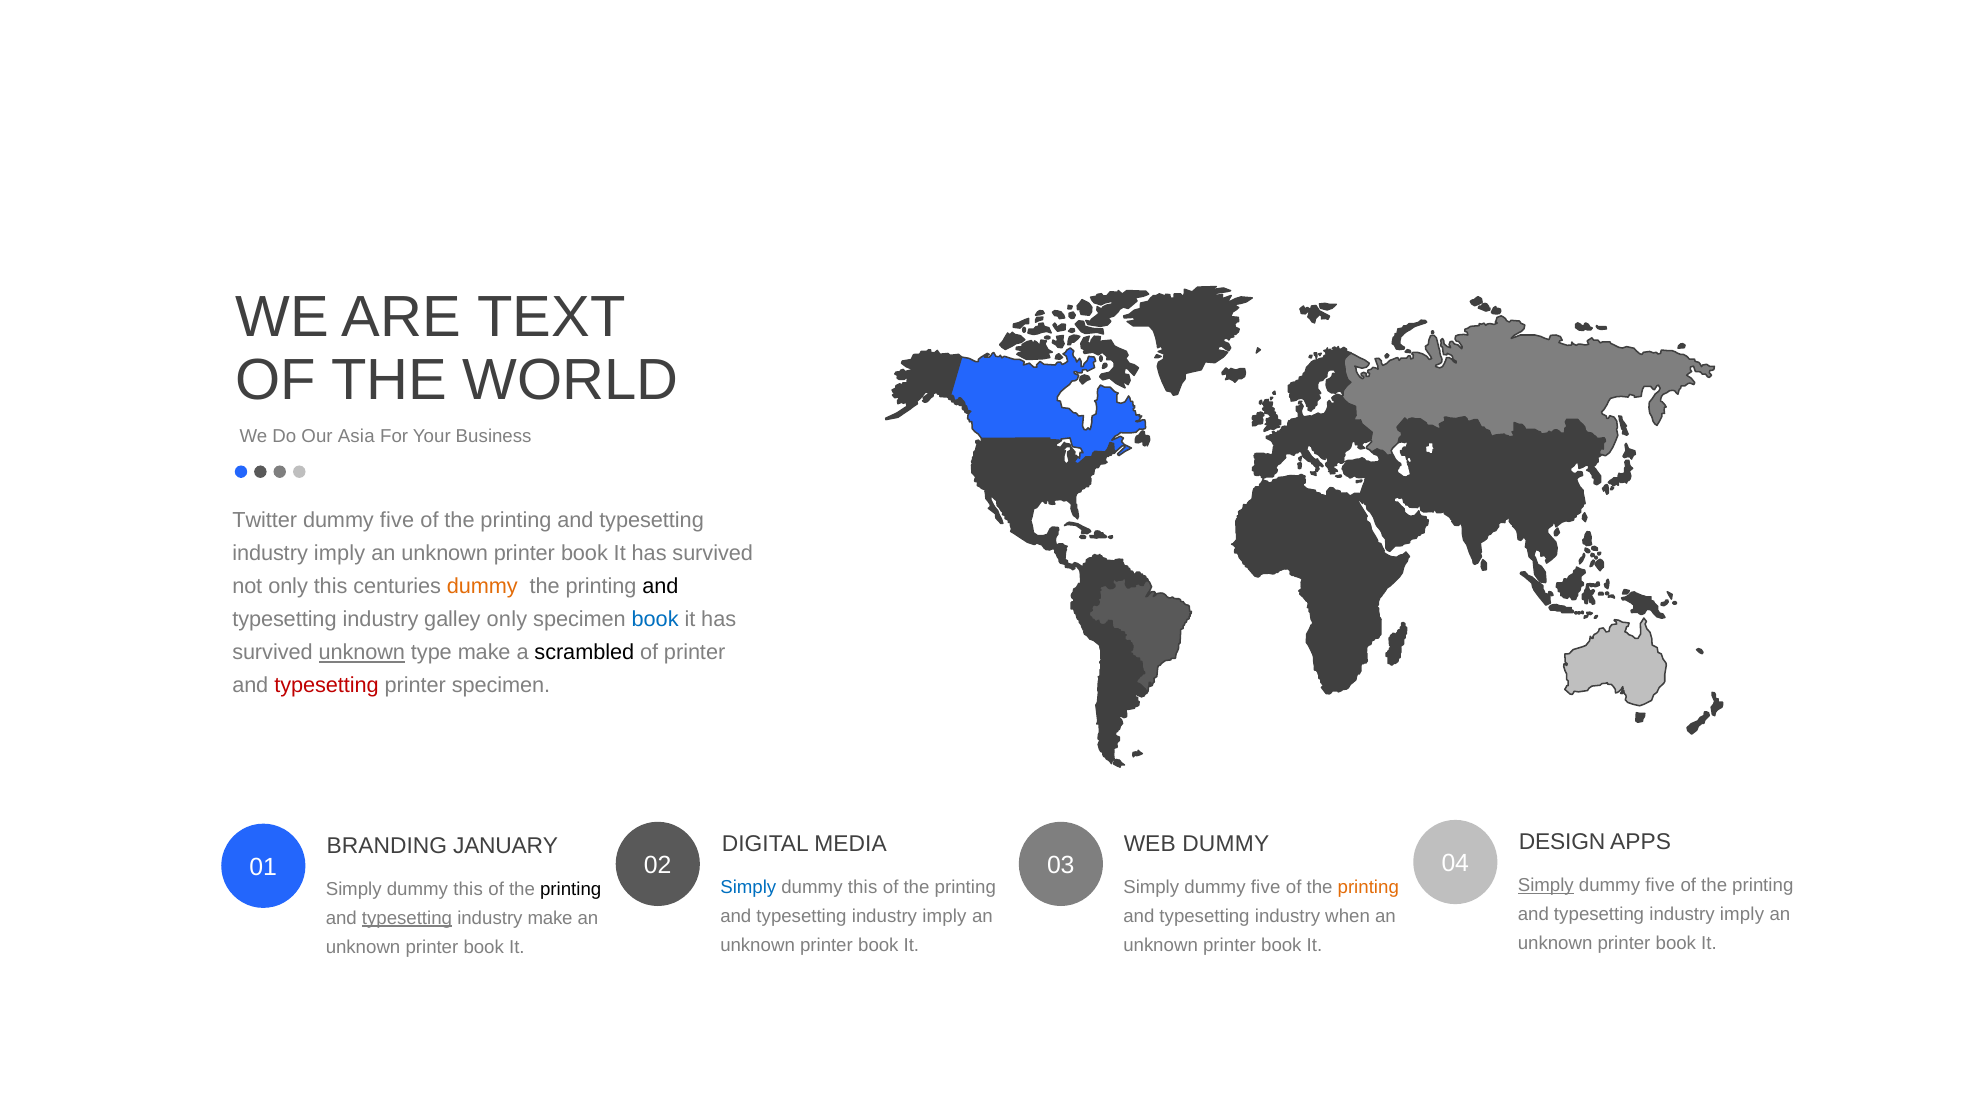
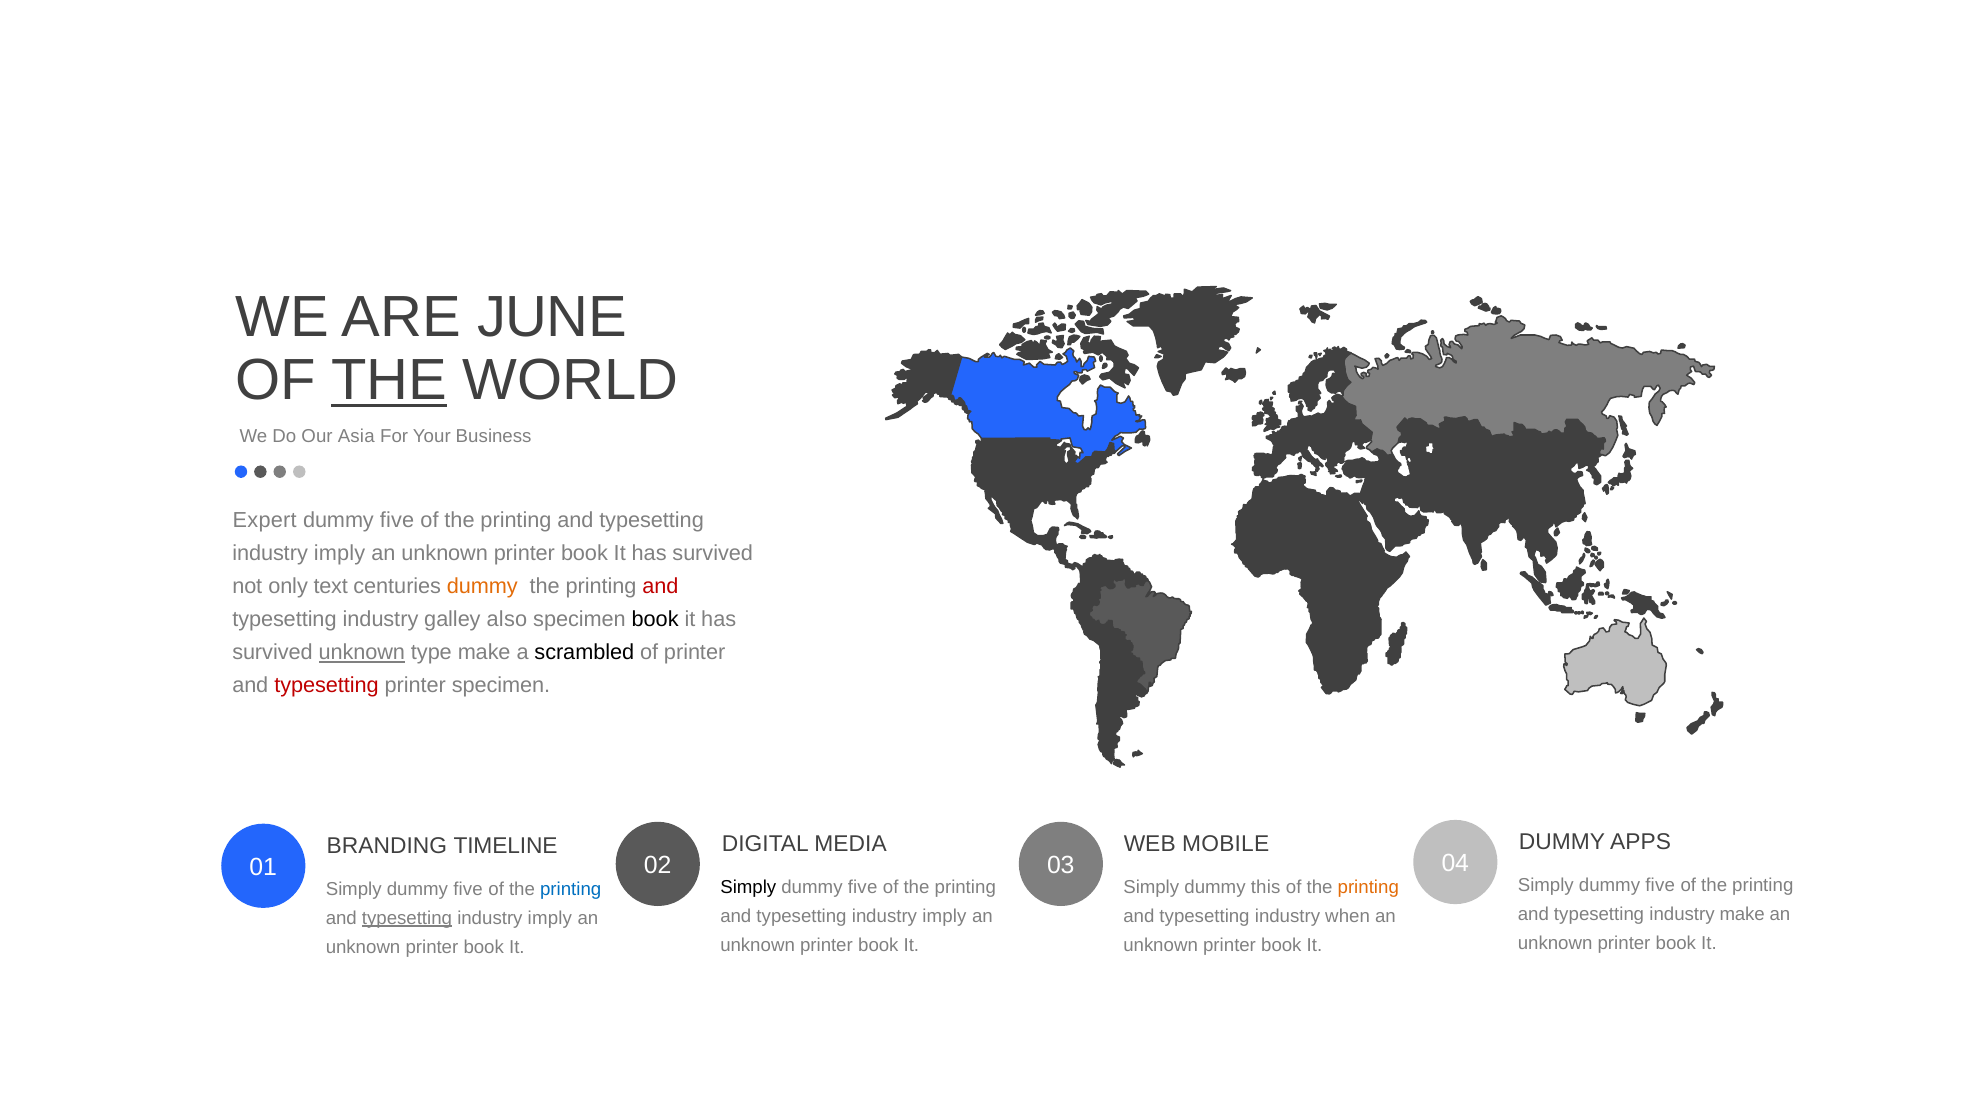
TEXT: TEXT -> JUNE (552, 318)
THE underline: none -> present (389, 380)
Twitter: Twitter -> Expert (265, 520)
only this: this -> text (331, 586)
and colour: black -> red (660, 586)
galley only: only -> also (507, 619)
book colour: blue -> black (655, 619)
DESIGN: DESIGN -> DUMMY (1562, 841)
WEB DUMMY: DUMMY -> MOBILE (1226, 843)
JANUARY: JANUARY -> TIMELINE (506, 845)
Simply underline: present -> none (1546, 885)
Simply colour: blue -> black (748, 886)
this: this -> five (863, 886)
five: five -> this (1266, 886)
this: this -> five (468, 888)
printing colour: black -> blue (571, 888)
imply: imply -> make (1742, 914)
make: make -> imply (550, 917)
